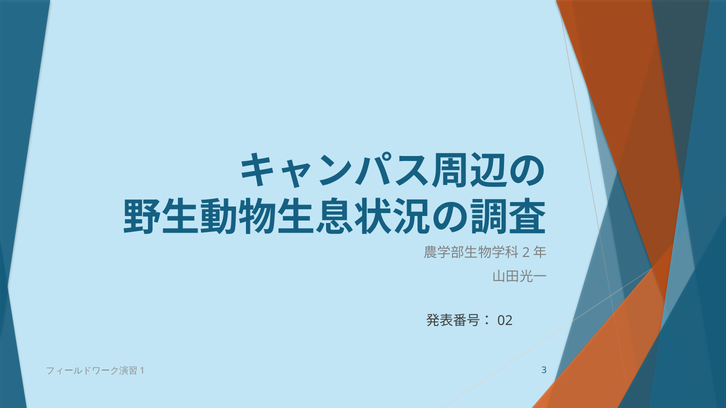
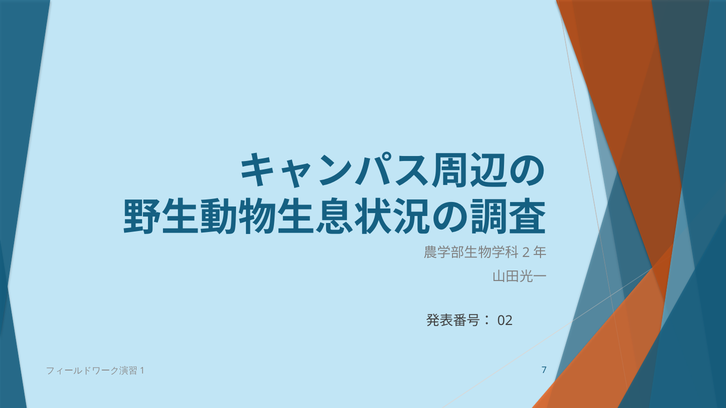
3: 3 -> 7 (544, 371)
